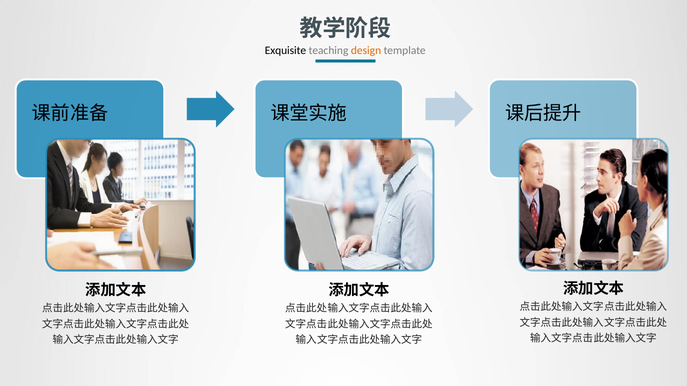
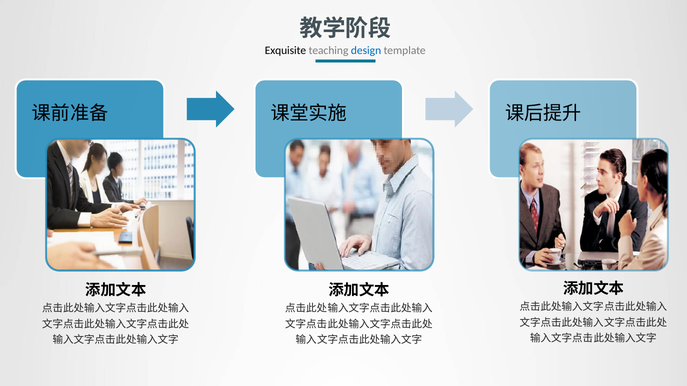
design colour: orange -> blue (366, 51)
